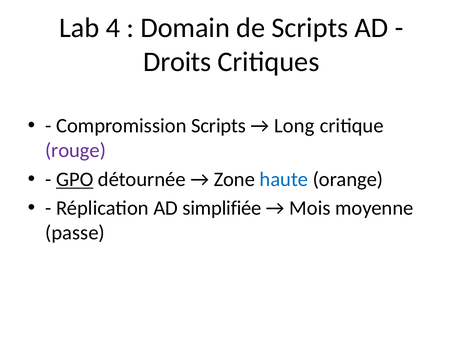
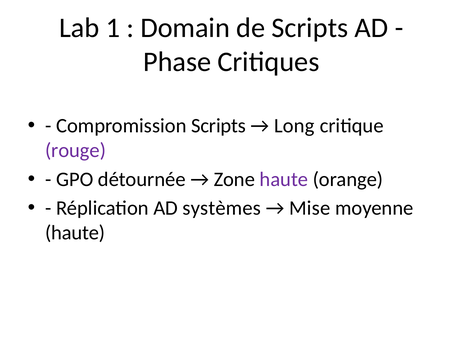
4: 4 -> 1 (113, 28)
Droits: Droits -> Phase (177, 62)
GPO underline: present -> none (75, 179)
haute colour: blue -> purple (284, 179)
simplifiée: simplifiée -> systèmes (222, 208)
Mois: Mois -> Mise (310, 208)
passe: passe -> haute (75, 233)
